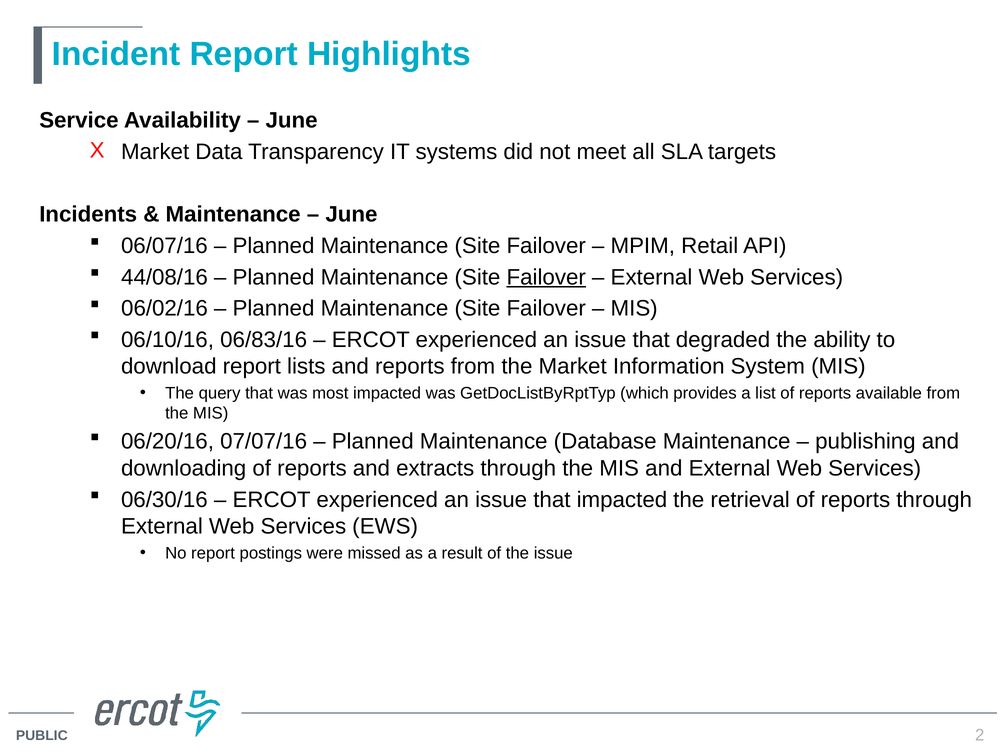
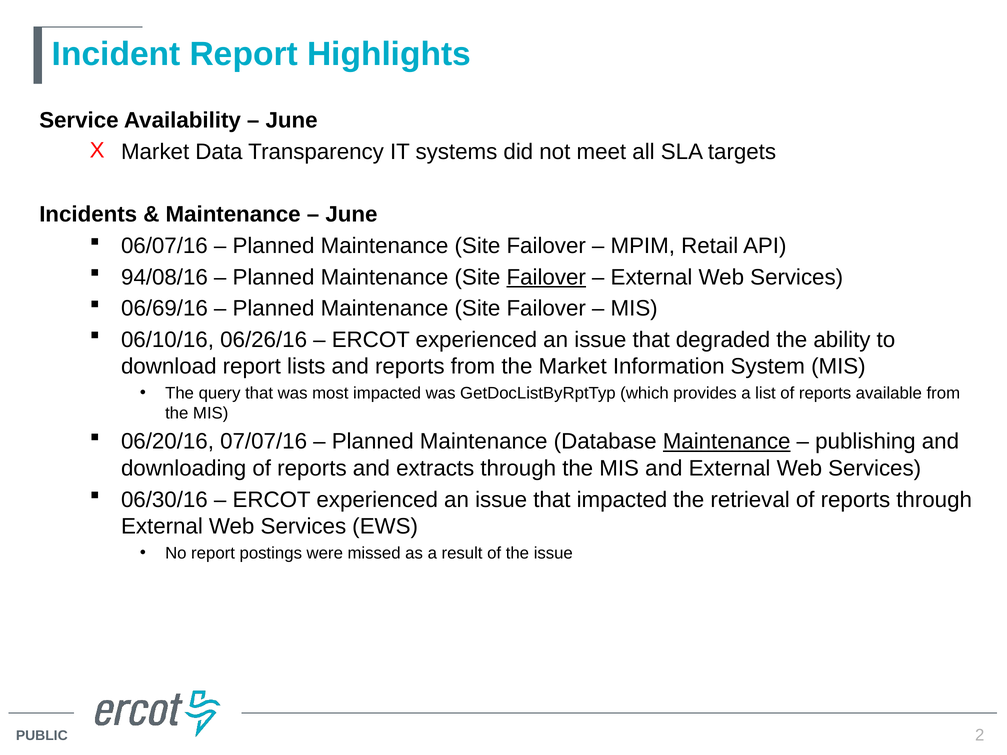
44/08/16: 44/08/16 -> 94/08/16 (164, 277)
06/02/16: 06/02/16 -> 06/69/16 (164, 309)
06/83/16: 06/83/16 -> 06/26/16 (264, 340)
Maintenance underline: none -> present (727, 442)
